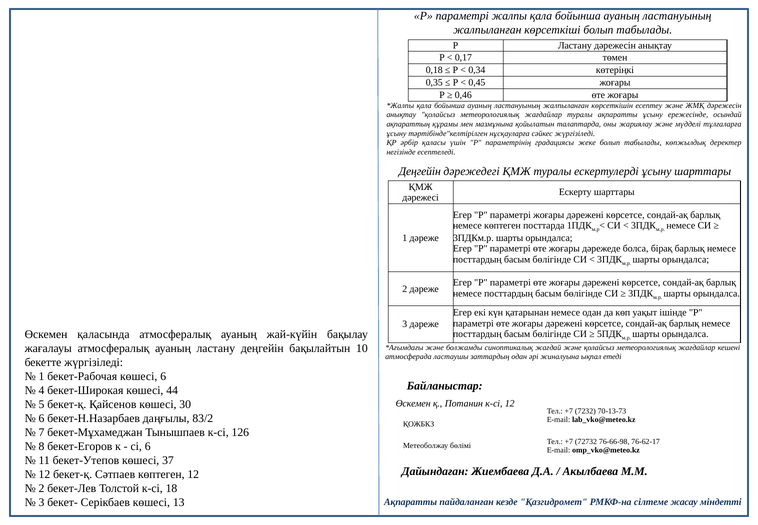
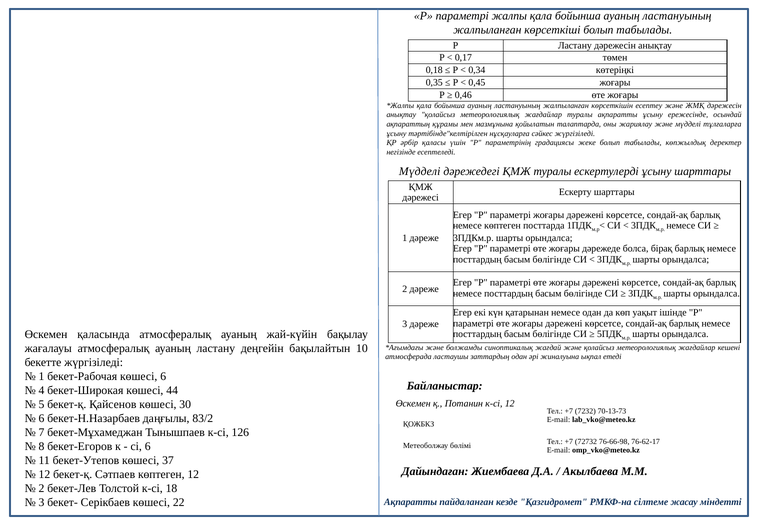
Деңгейін: Деңгейін -> Мүдделі (420, 172)
13: 13 -> 22 (179, 502)
